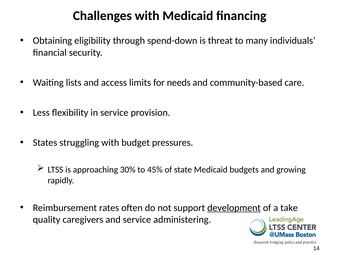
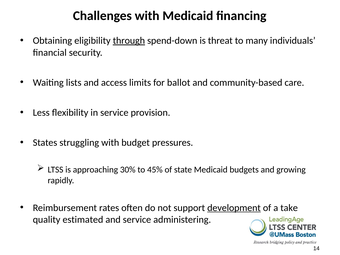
through underline: none -> present (129, 41)
needs: needs -> ballot (179, 83)
caregivers: caregivers -> estimated (83, 220)
